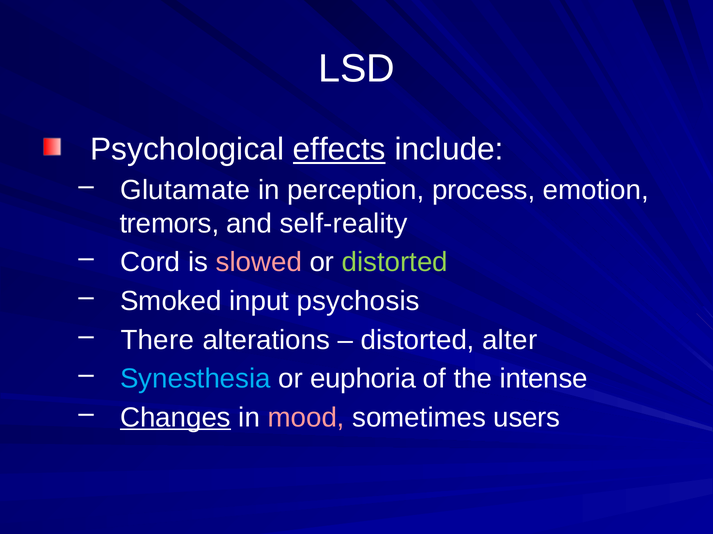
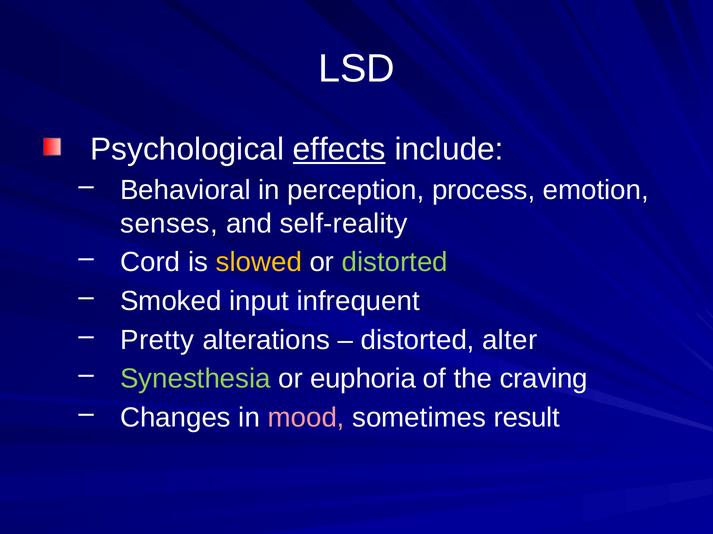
Glutamate: Glutamate -> Behavioral (185, 191)
tremors: tremors -> senses (169, 224)
slowed colour: pink -> yellow (259, 263)
psychosis: psychosis -> infrequent (358, 302)
There: There -> Pretty (157, 340)
Synesthesia colour: light blue -> light green (195, 379)
intense: intense -> craving (544, 379)
Changes underline: present -> none (175, 418)
users: users -> result (527, 418)
